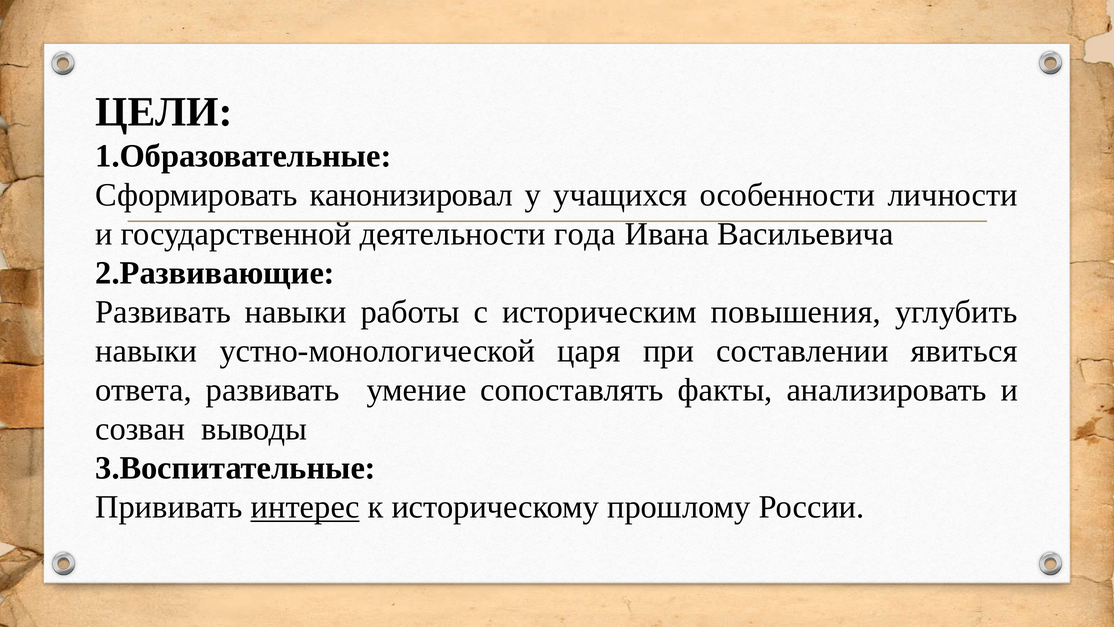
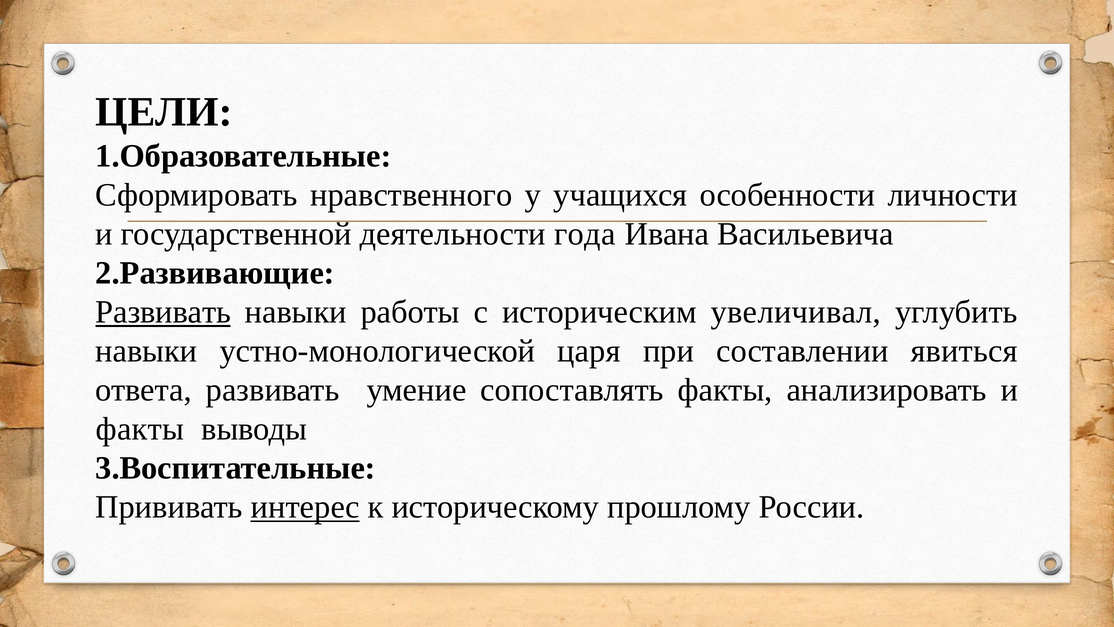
канонизировал: канонизировал -> нравственного (411, 195)
Развивать underline: none -> present (163, 312)
повышения: повышения -> увеличивал (796, 312)
созван: созван -> факты (140, 429)
